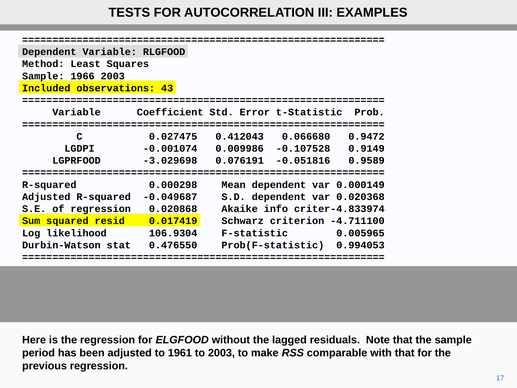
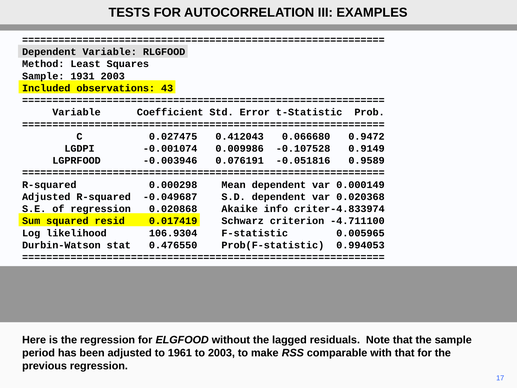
1966: 1966 -> 1931 (83, 76)
-3.029698: -3.029698 -> -0.003946 (170, 160)
